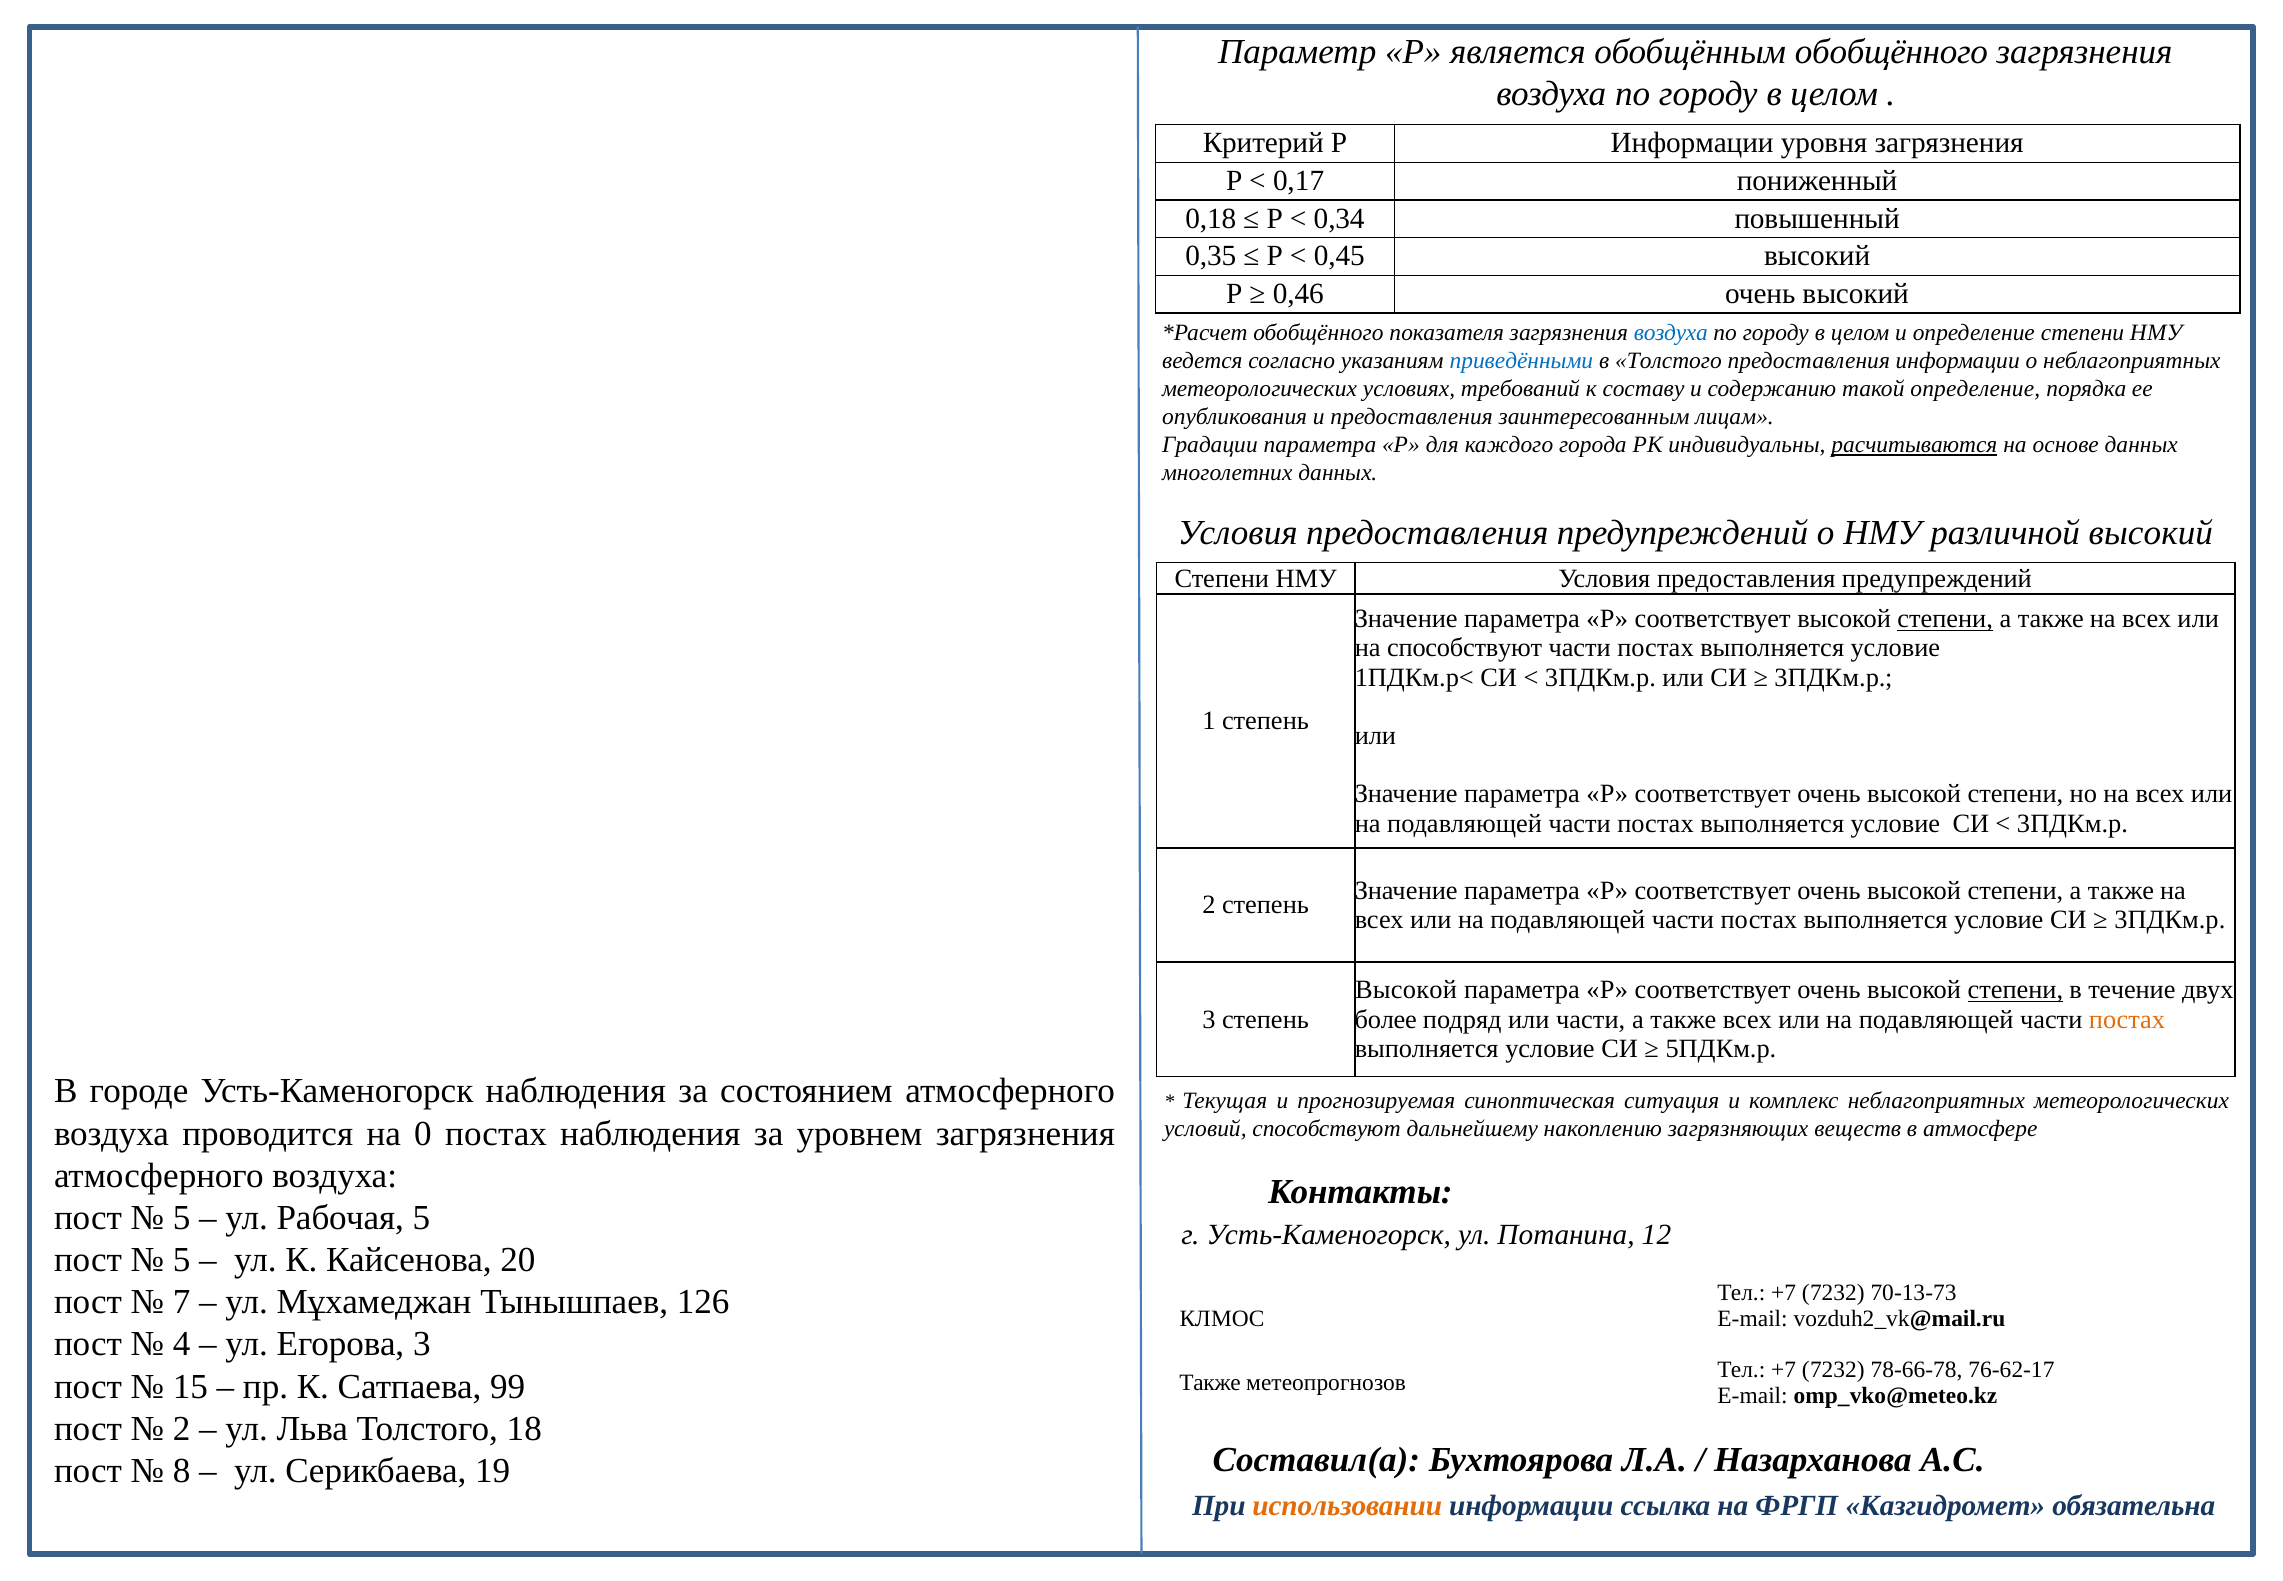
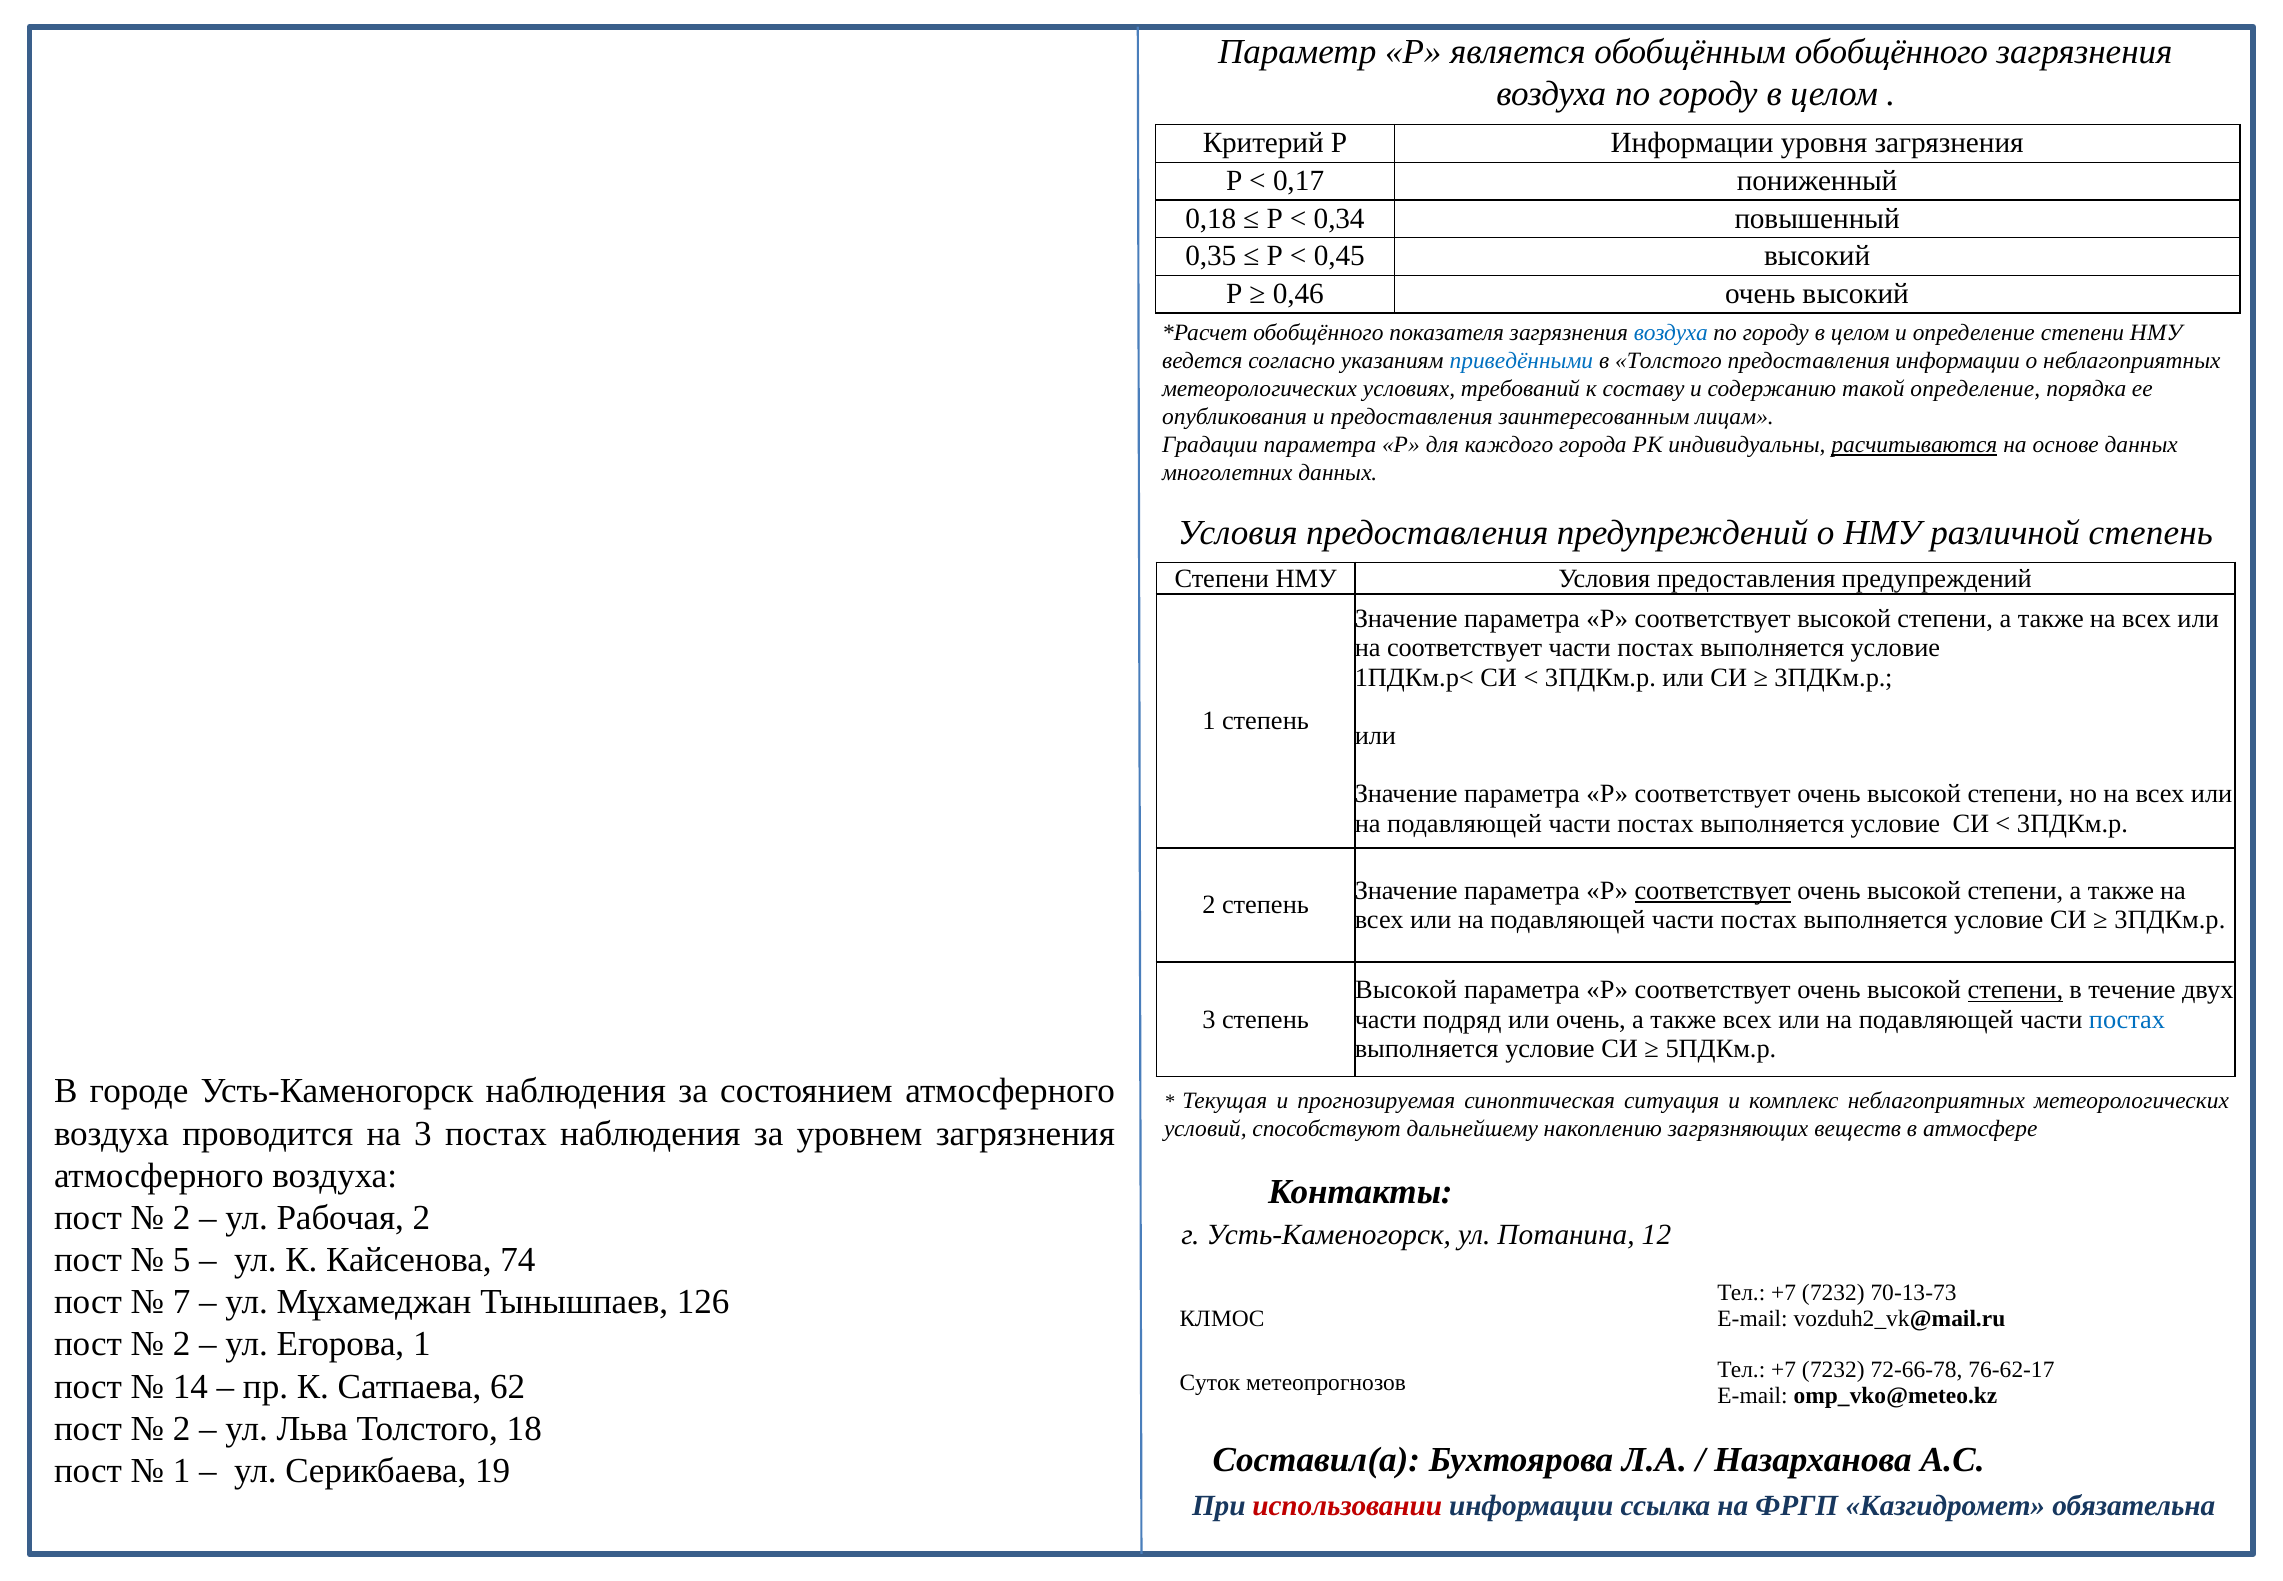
различной высокий: высокий -> степень (2151, 533)
степени underline: present -> none (1945, 619)
на способствуют: способствуют -> соответствует (1465, 648)
соответствует underline: none -> present (1713, 890)
более: более -> части (1386, 1019)
или части: части -> очень (1591, 1019)
постах colour: orange -> blue (2127, 1019)
на 0: 0 -> 3 (423, 1133)
5: 5 -> 2 (182, 1217)
Рабочая 5: 5 -> 2 (422, 1217)
20: 20 -> 74 (518, 1260)
4: 4 -> 2 (182, 1344)
Егорова 3: 3 -> 1 (422, 1344)
78-66-78: 78-66-78 -> 72-66-78 (1917, 1370)
15: 15 -> 14 (190, 1386)
99: 99 -> 62 (508, 1386)
Также: Также -> Суток (1210, 1383)
8: 8 -> 1 (182, 1470)
использовании colour: orange -> red (1347, 1505)
